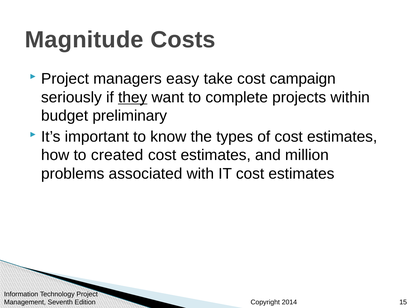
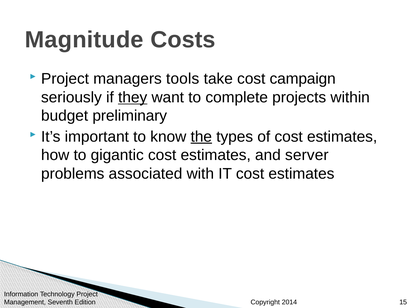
easy: easy -> tools (183, 79)
the underline: none -> present (201, 137)
created: created -> gigantic (117, 155)
million: million -> server (307, 155)
